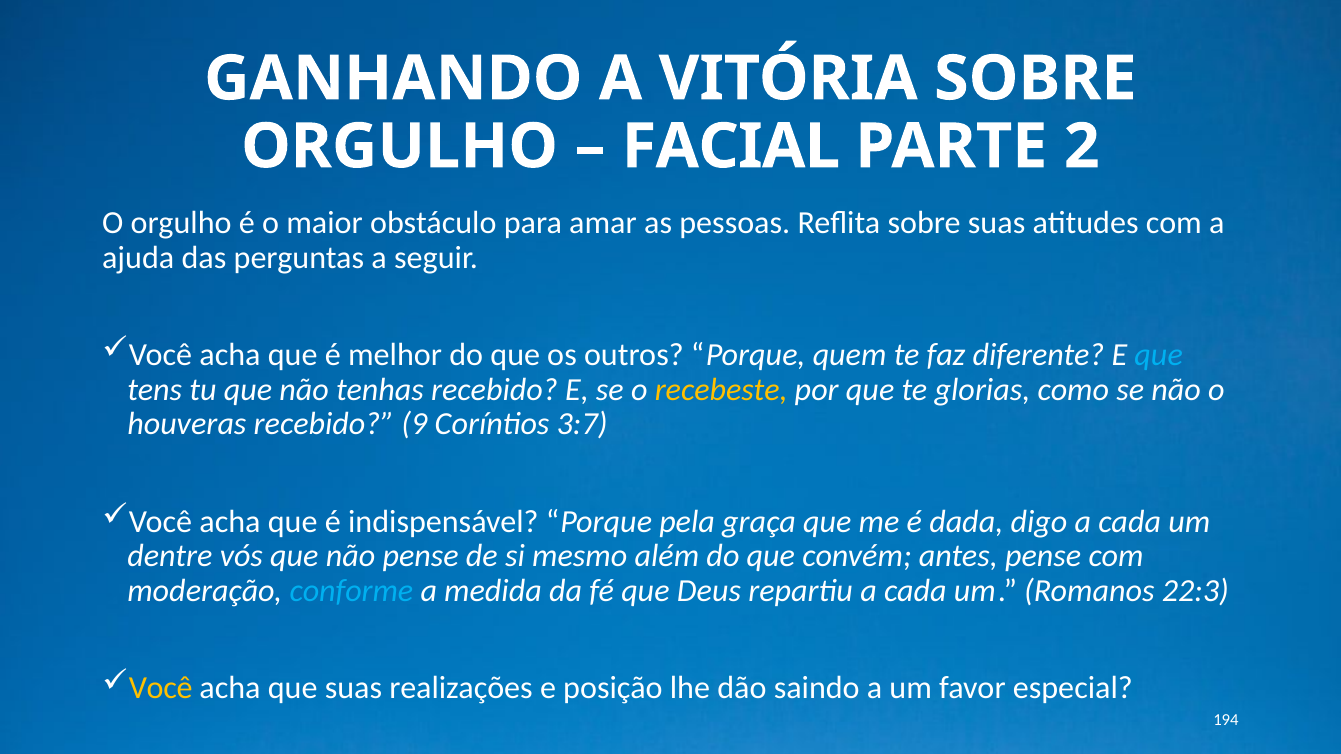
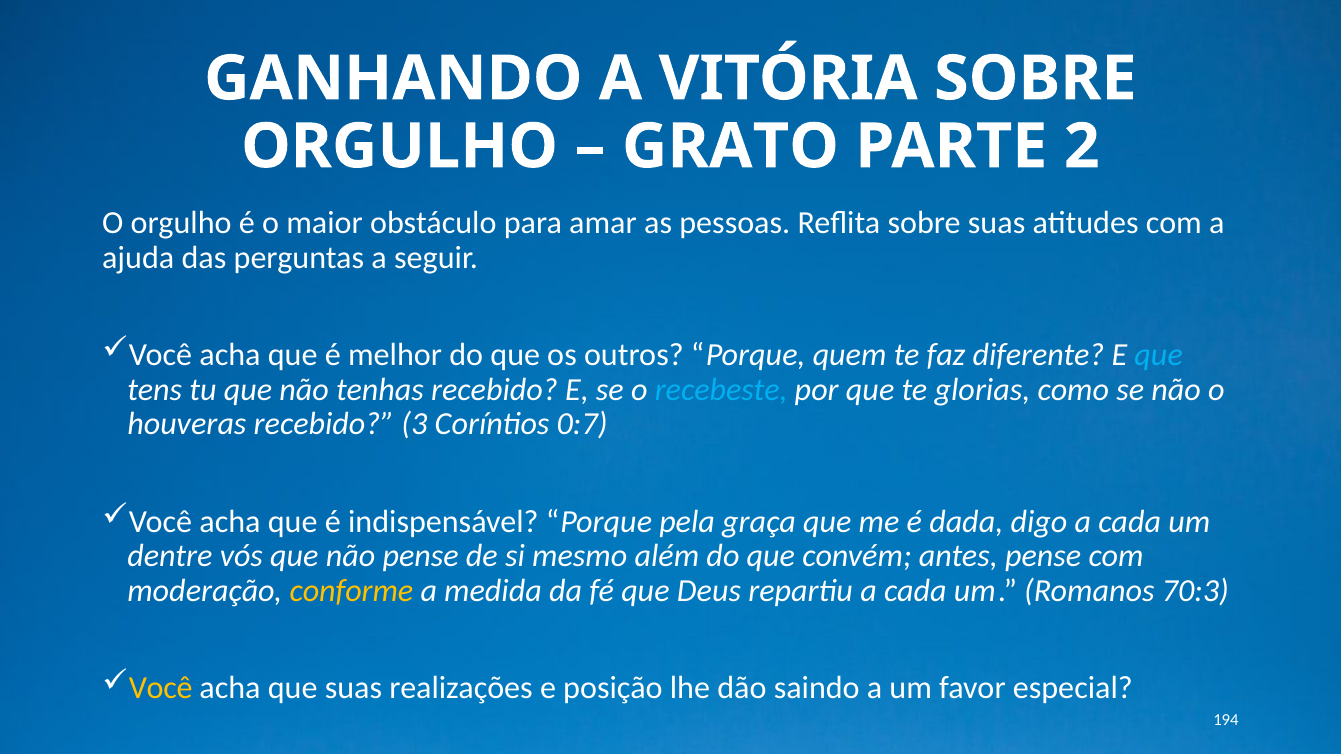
FACIAL: FACIAL -> GRATO (730, 147)
recebeste colour: yellow -> light blue (721, 390)
9: 9 -> 3 (414, 424)
3:7: 3:7 -> 0:7 (582, 424)
conforme colour: light blue -> yellow (351, 591)
22:3: 22:3 -> 70:3 (1195, 591)
